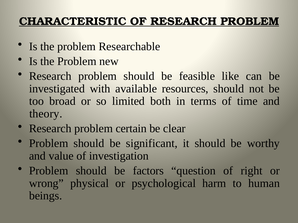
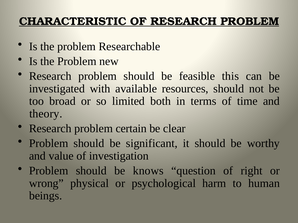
like: like -> this (230, 76)
factors: factors -> knows (148, 171)
